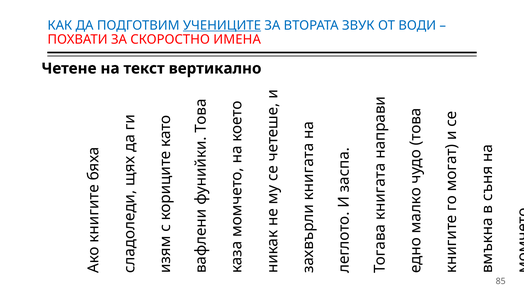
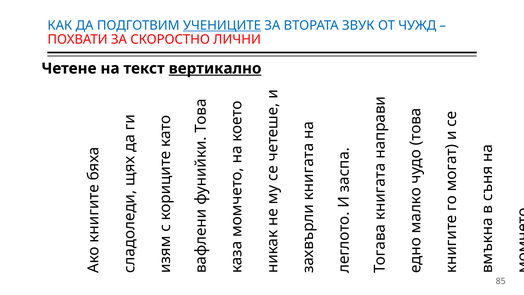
ВОДИ: ВОДИ -> ЧУЖД (417, 25)
ИМЕНА: ИМЕНА -> ЛИЧНИ (237, 40)
вертикално underline: none -> present (215, 68)
